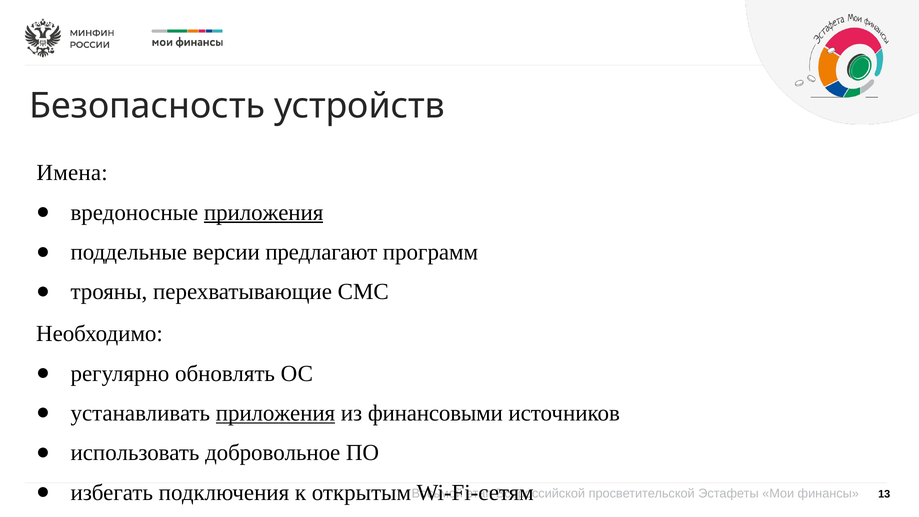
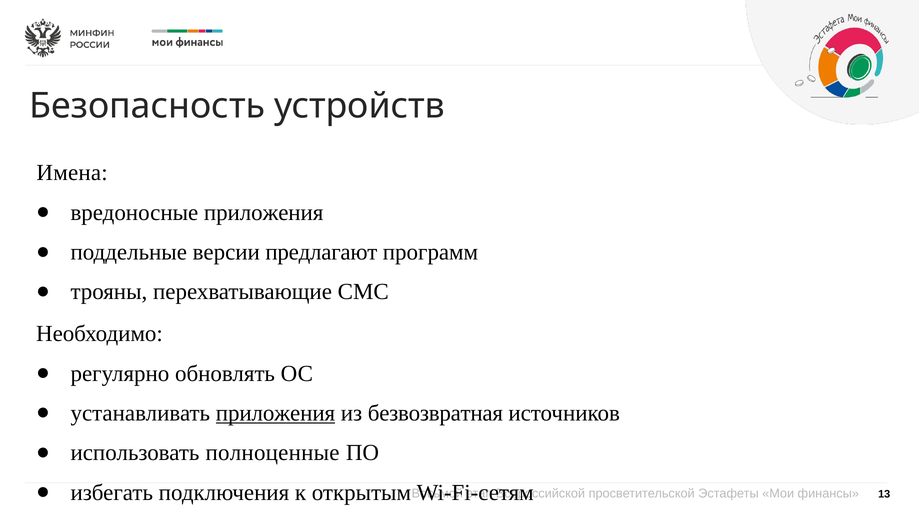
приложения underline: present -> none (264, 212)
финансовыми: финансовыми -> безвозвратная (435, 413)
добровольное: добровольное -> полноценные (273, 453)
